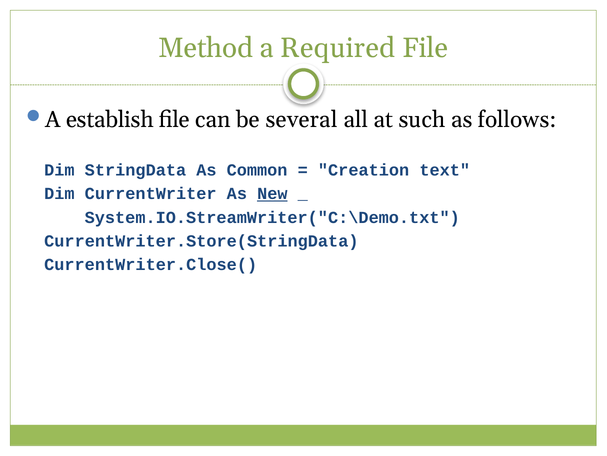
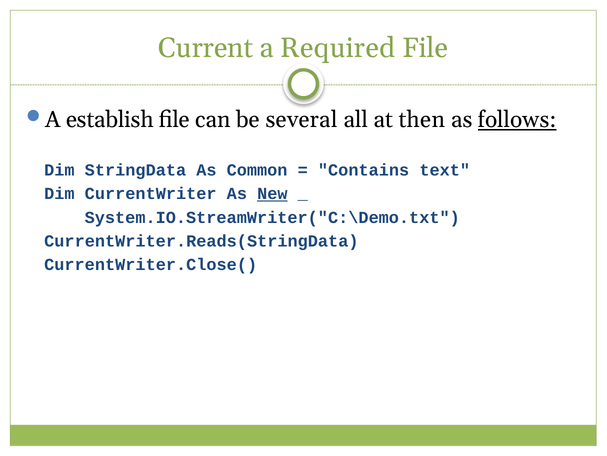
Method: Method -> Current (206, 48)
such: such -> then (422, 120)
follows underline: none -> present (517, 120)
Creation: Creation -> Contains (364, 170)
CurrentWriter.Store(StringData: CurrentWriter.Store(StringData -> CurrentWriter.Reads(StringData (201, 241)
